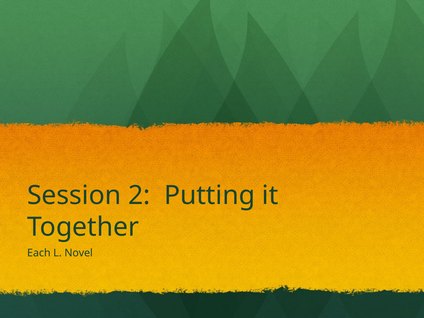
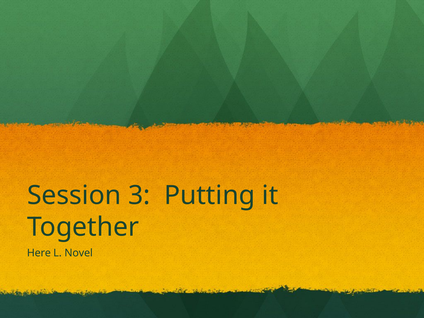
2: 2 -> 3 (139, 195)
Each: Each -> Here (39, 253)
